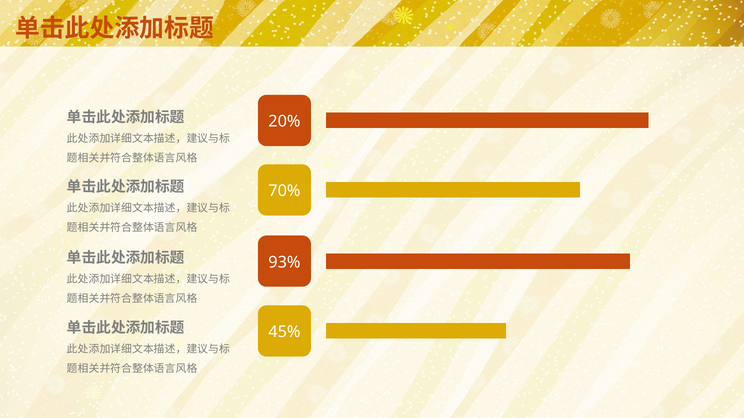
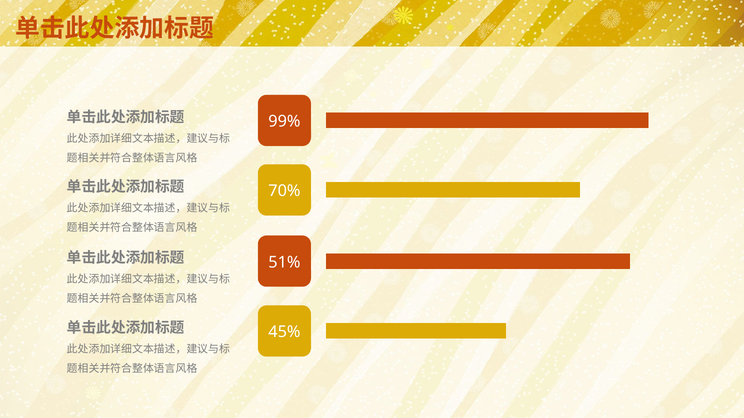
20%: 20% -> 99% (284, 122)
93%: 93% -> 51% (284, 263)
